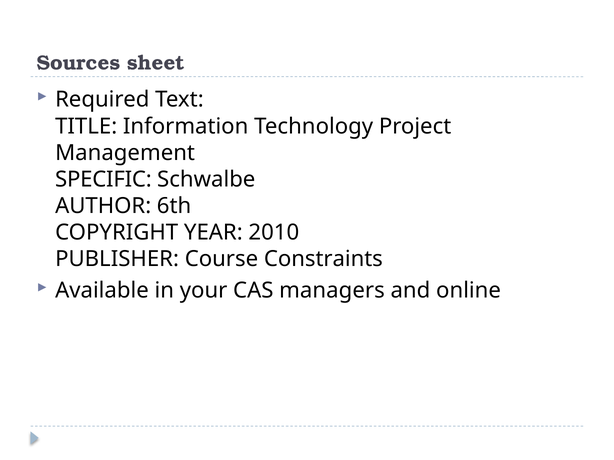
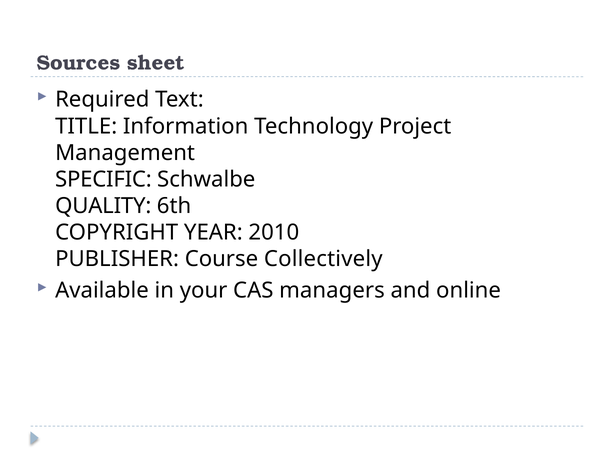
AUTHOR: AUTHOR -> QUALITY (103, 206)
Constraints: Constraints -> Collectively (323, 259)
